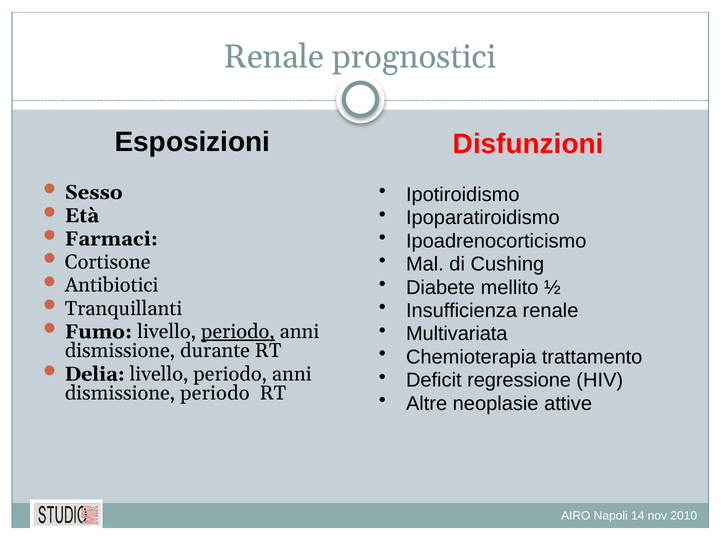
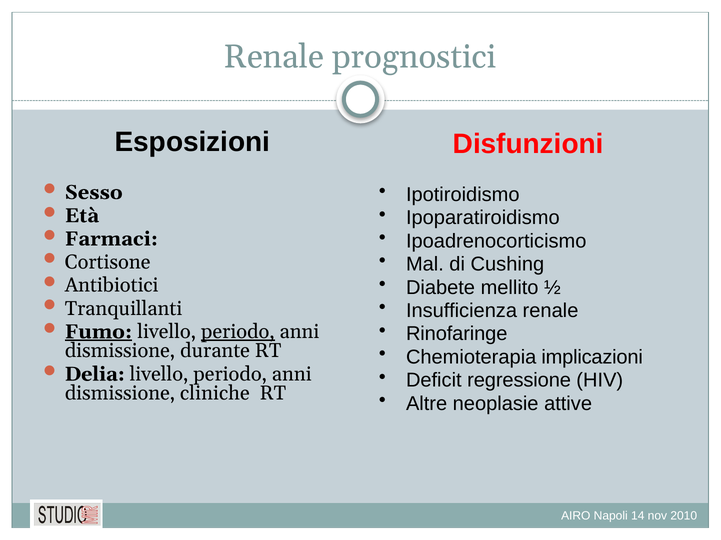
Fumo underline: none -> present (99, 332)
Multivariata: Multivariata -> Rinofaringe (457, 334)
trattamento: trattamento -> implicazioni (592, 358)
dismissione periodo: periodo -> cliniche (215, 394)
